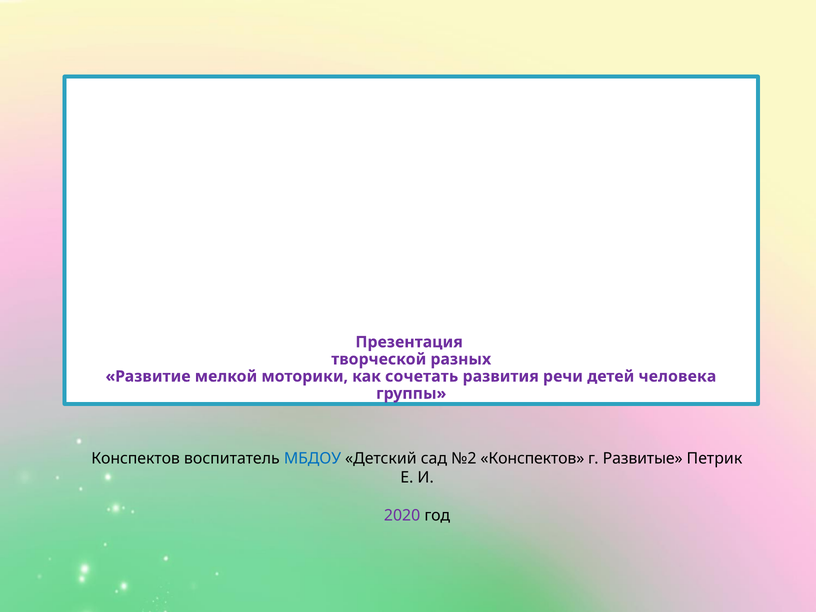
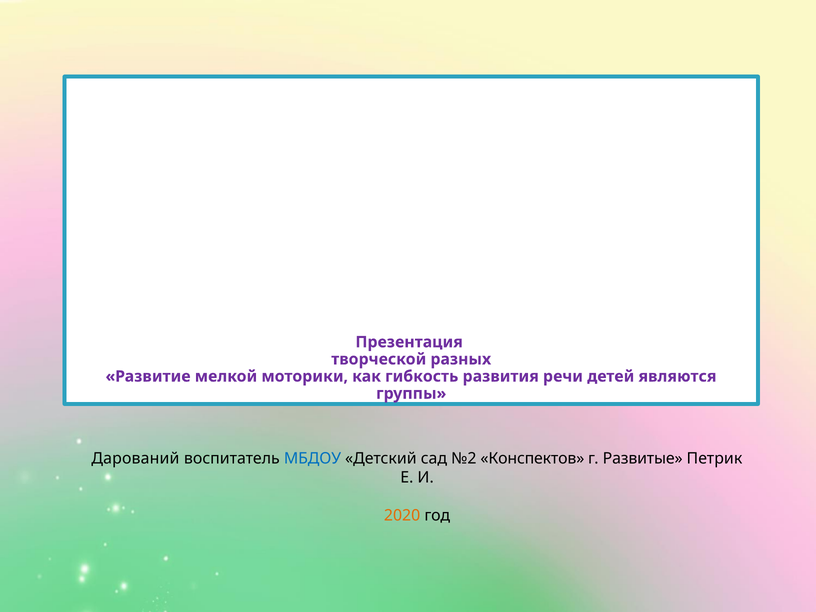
сочетать: сочетать -> гибкость (422, 376)
человека: человека -> являются (677, 376)
Конспектов: Конспектов -> Дарований (135, 459)
2020 colour: purple -> orange (402, 516)
